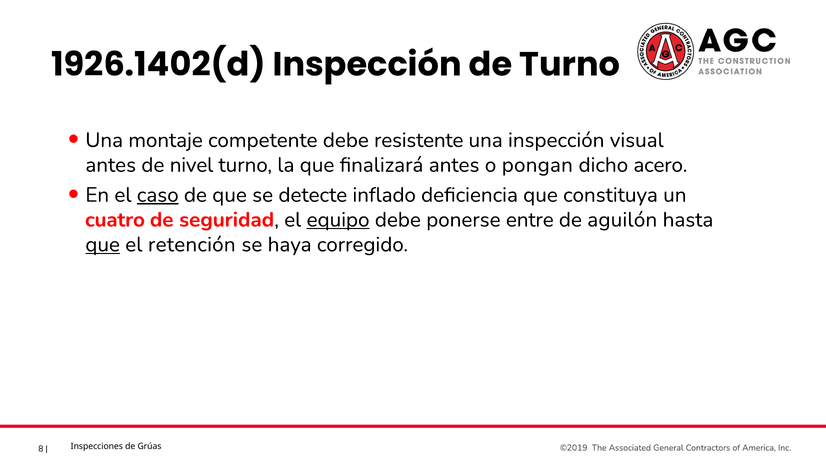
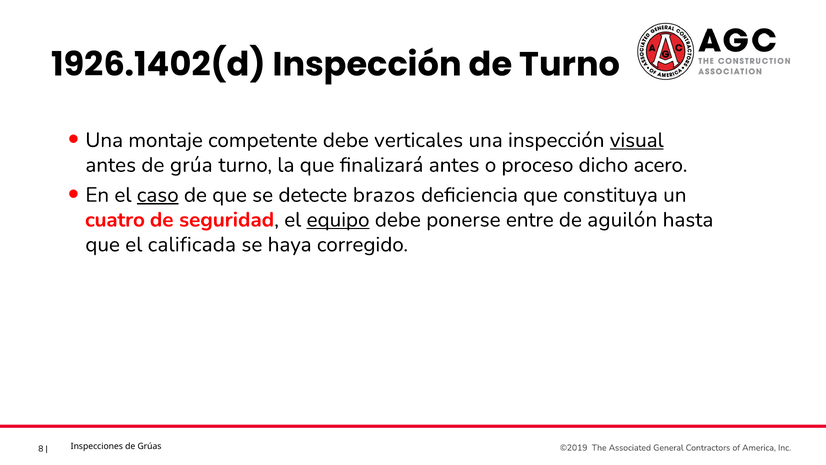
resistente: resistente -> verticales (419, 140)
visual underline: none -> present (637, 140)
nivel: nivel -> grúa (191, 165)
pongan: pongan -> proceso (537, 165)
inflado: inflado -> brazos (384, 195)
que underline: present -> none (103, 244)
retención: retención -> calificada (192, 244)
